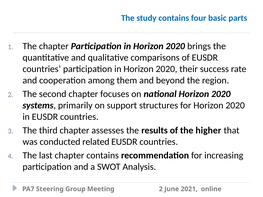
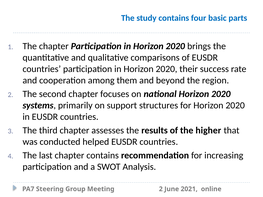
related: related -> helped (96, 142)
